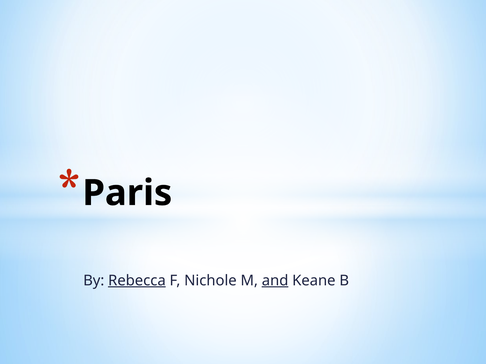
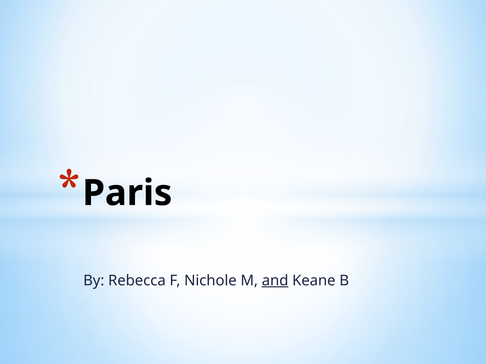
Rebecca underline: present -> none (137, 281)
